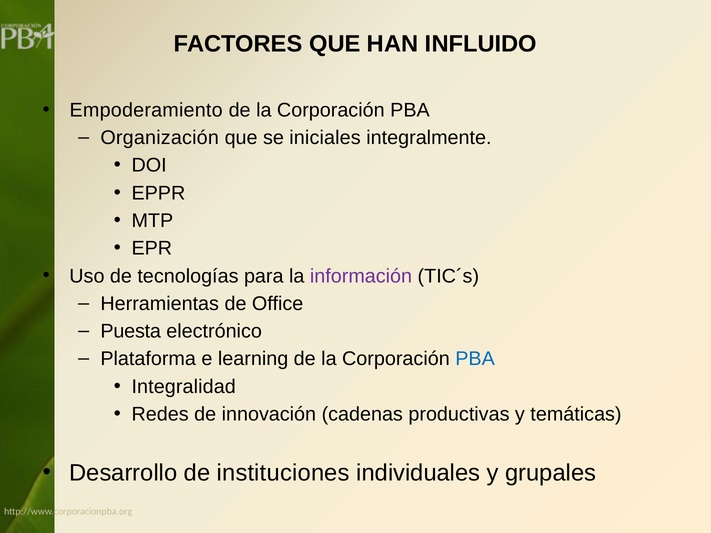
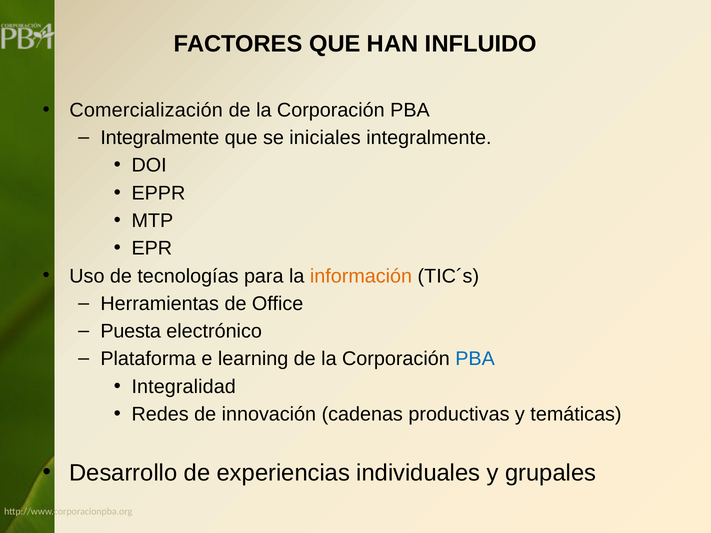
Empoderamiento: Empoderamiento -> Comercialización (146, 110)
Organización: Organización -> Integralmente (160, 138)
información colour: purple -> orange (361, 276)
instituciones: instituciones -> experiencias (283, 473)
